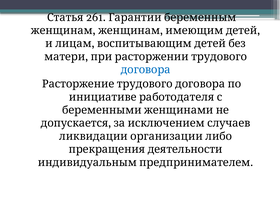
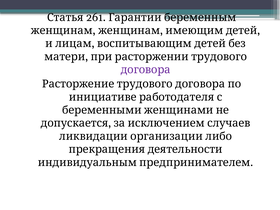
договора colour: blue -> purple (146, 70)
